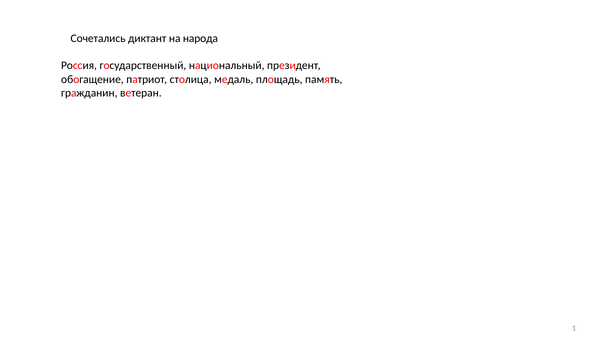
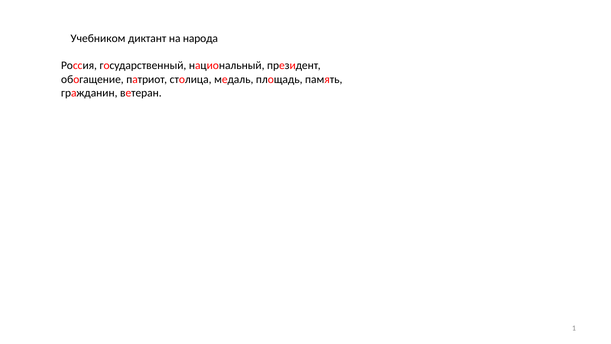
Сочетались: Сочетались -> Учебником (98, 39)
